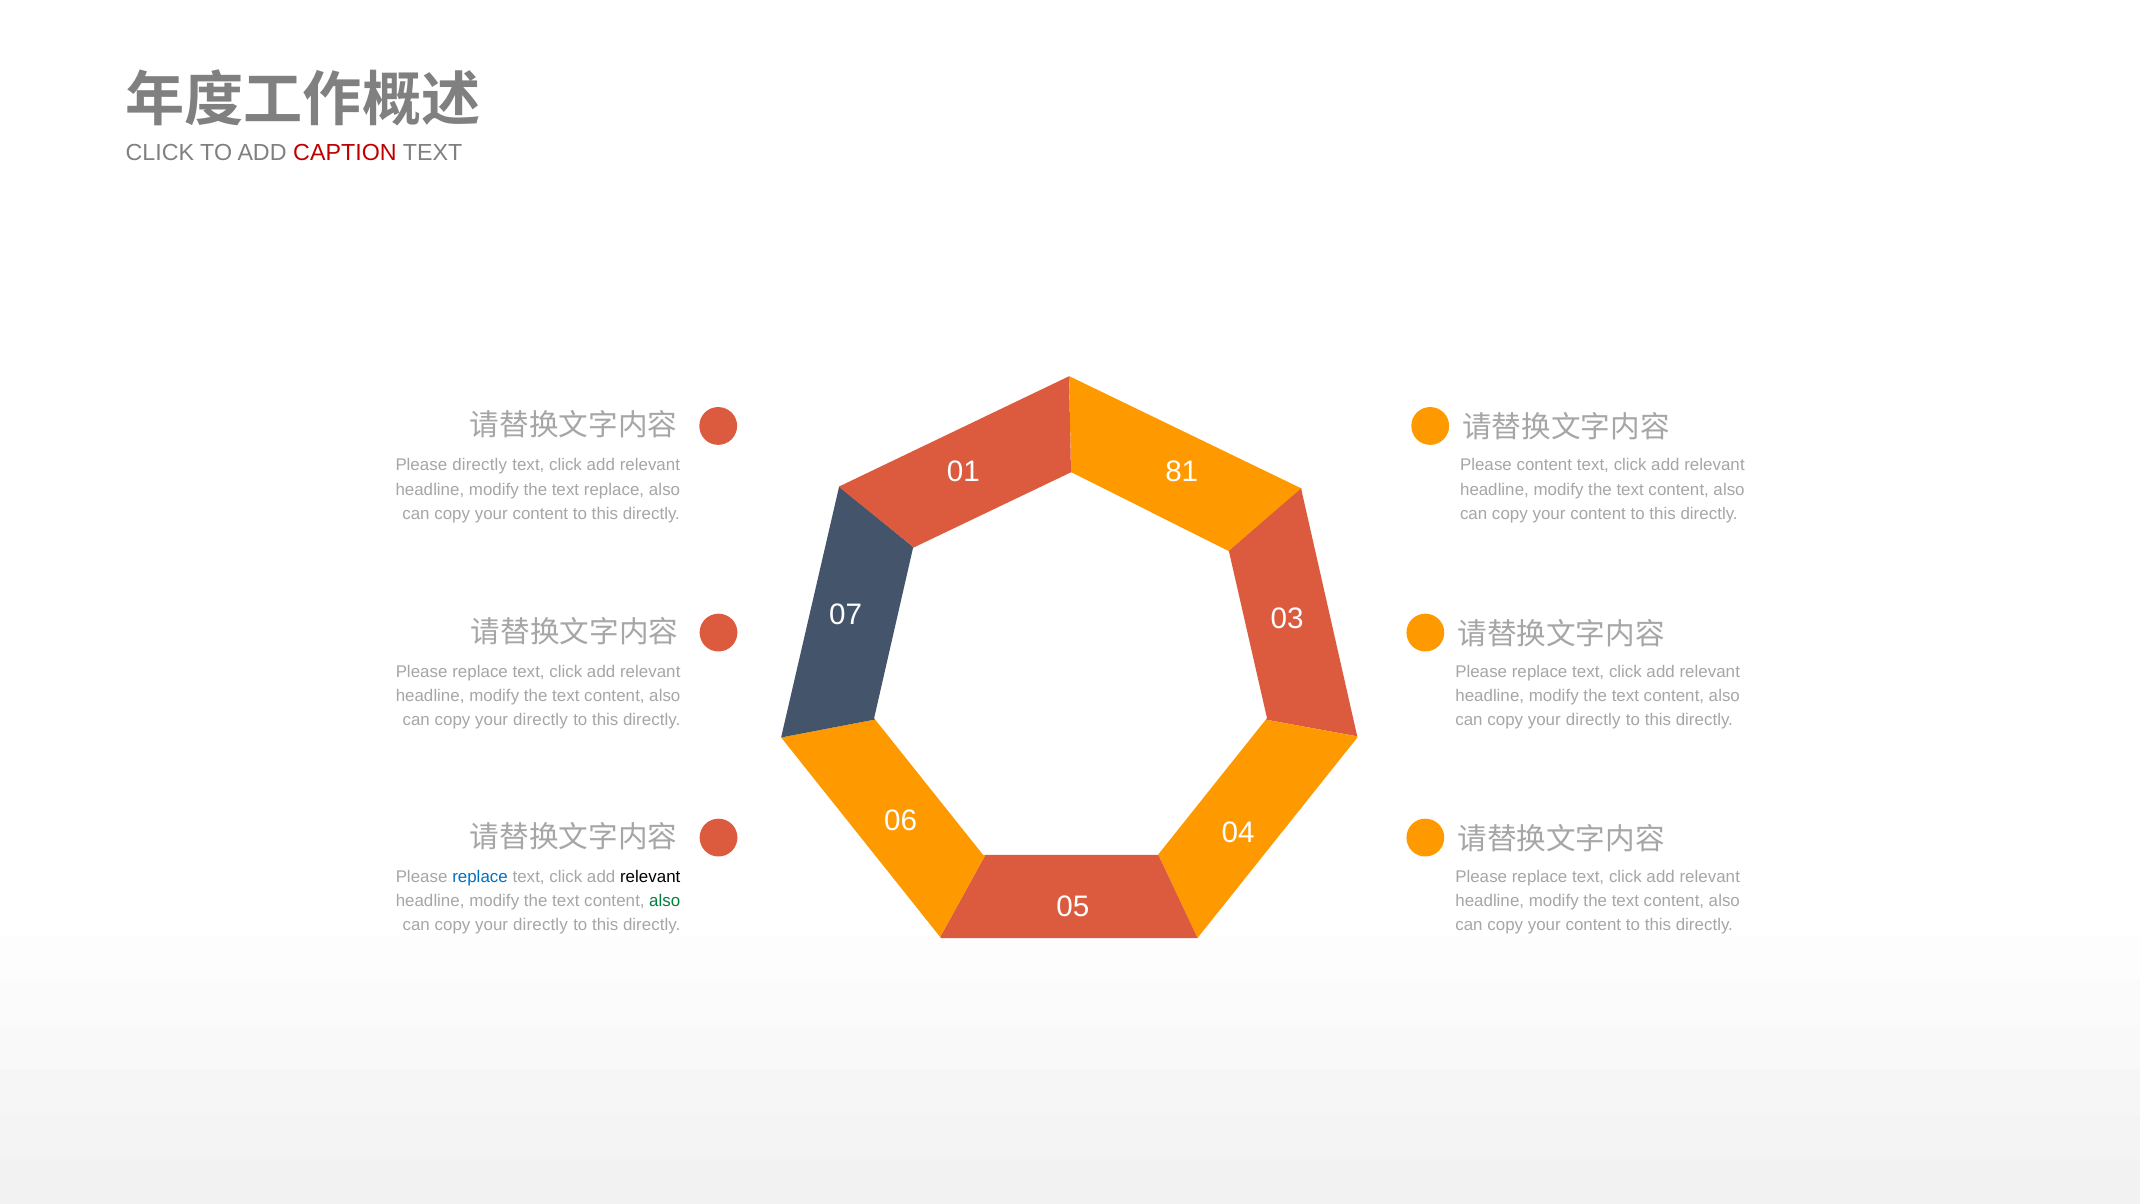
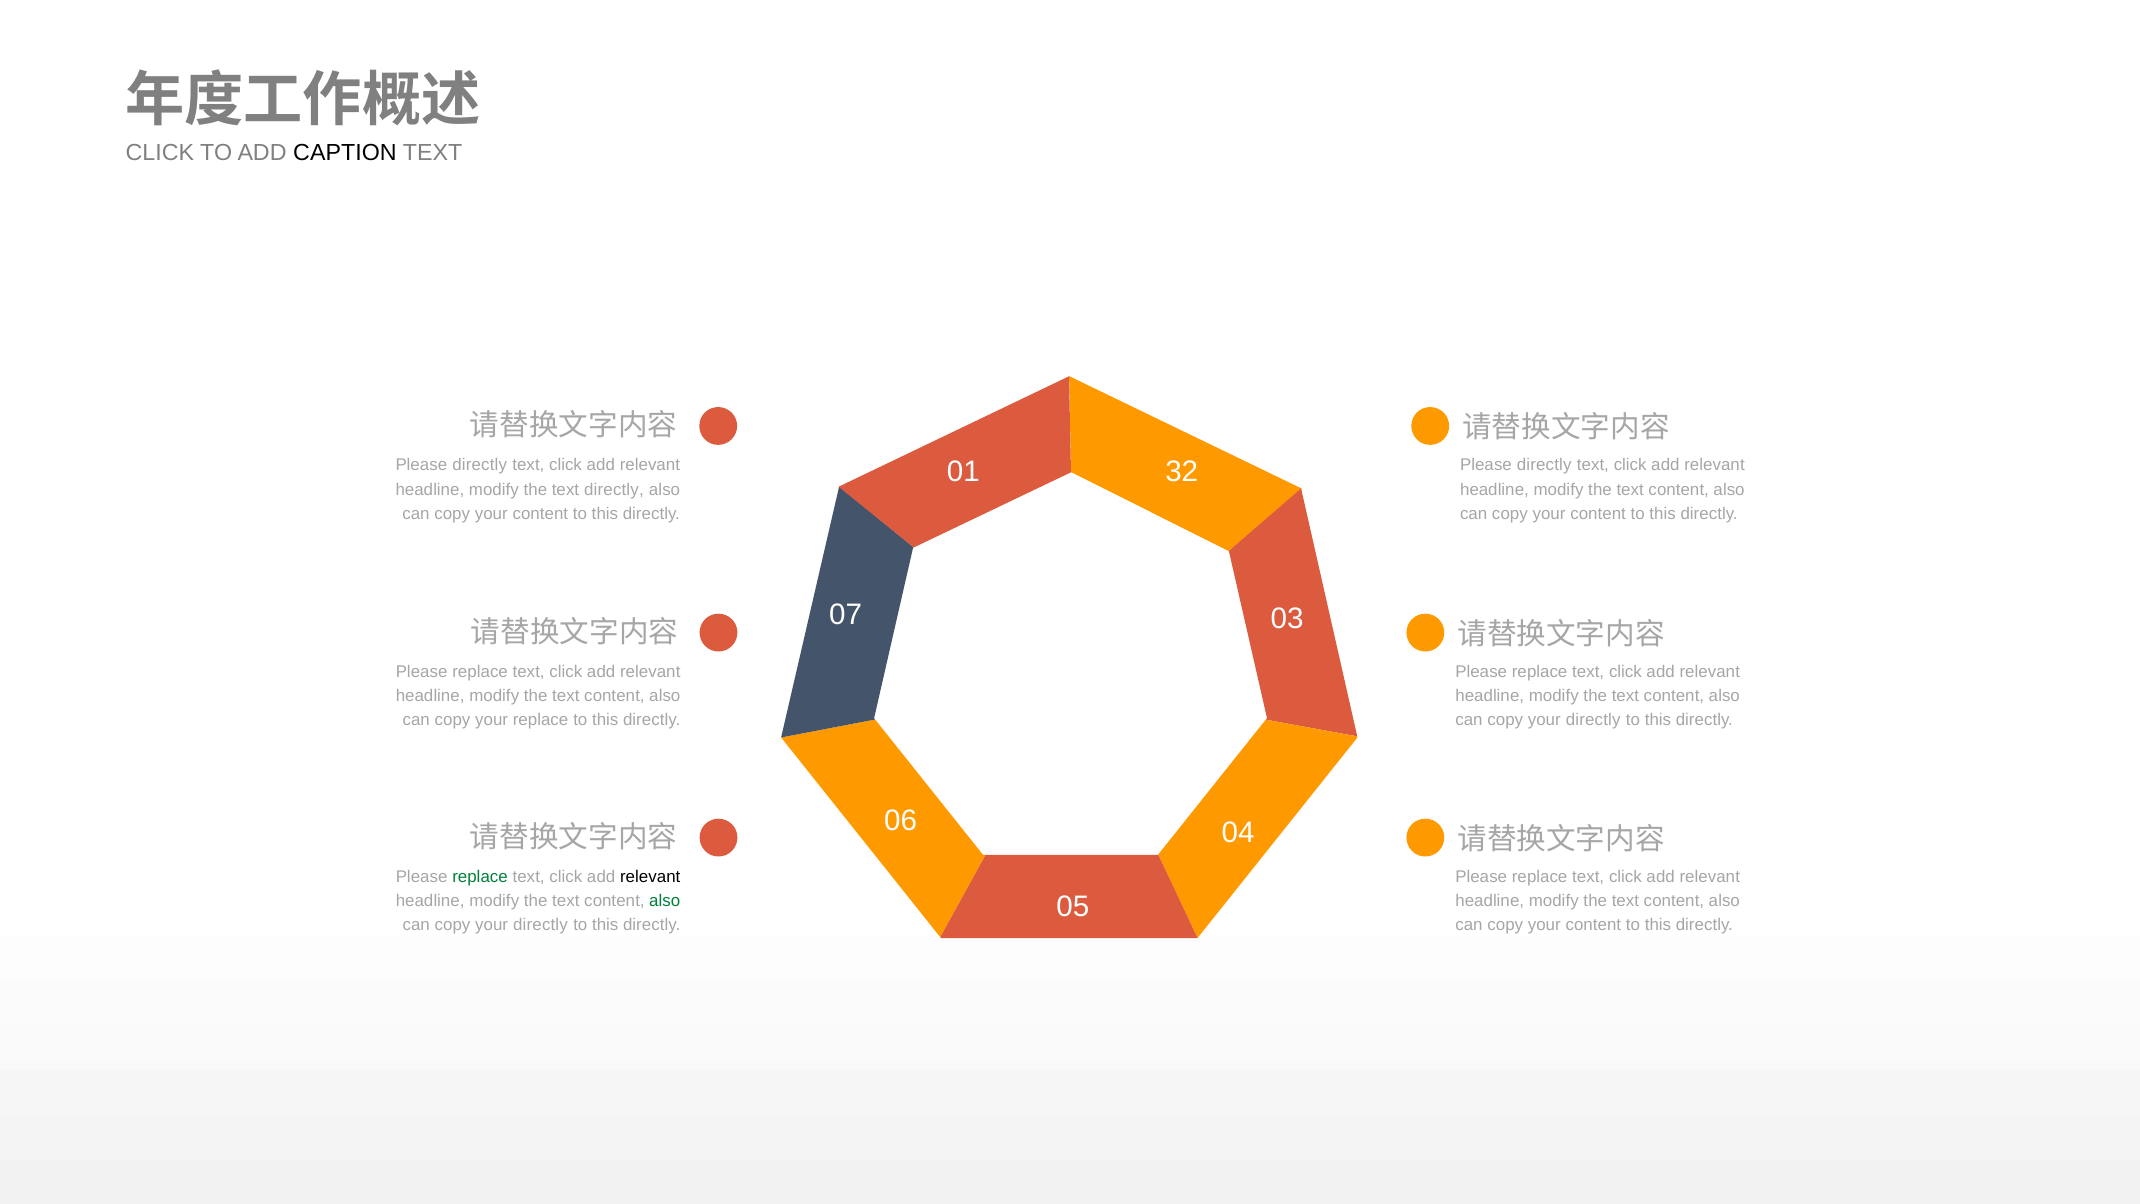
CAPTION colour: red -> black (345, 153)
content: content -> directly (1544, 465)
81: 81 -> 32 (1182, 472)
text replace: replace -> directly (614, 489)
directly: directly -> replace (541, 720)
replace colour: blue -> green (480, 877)
